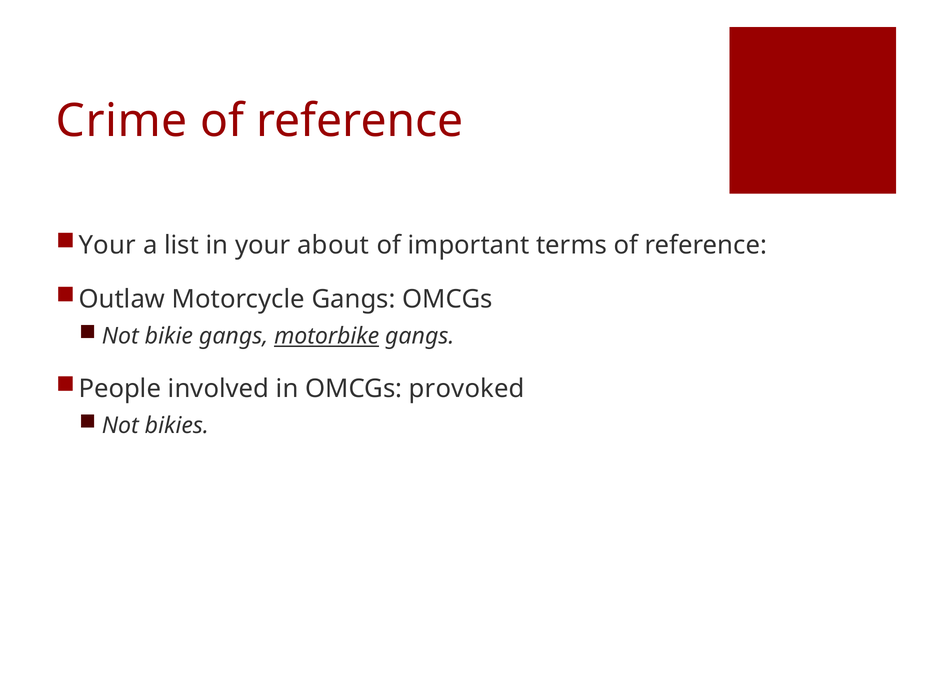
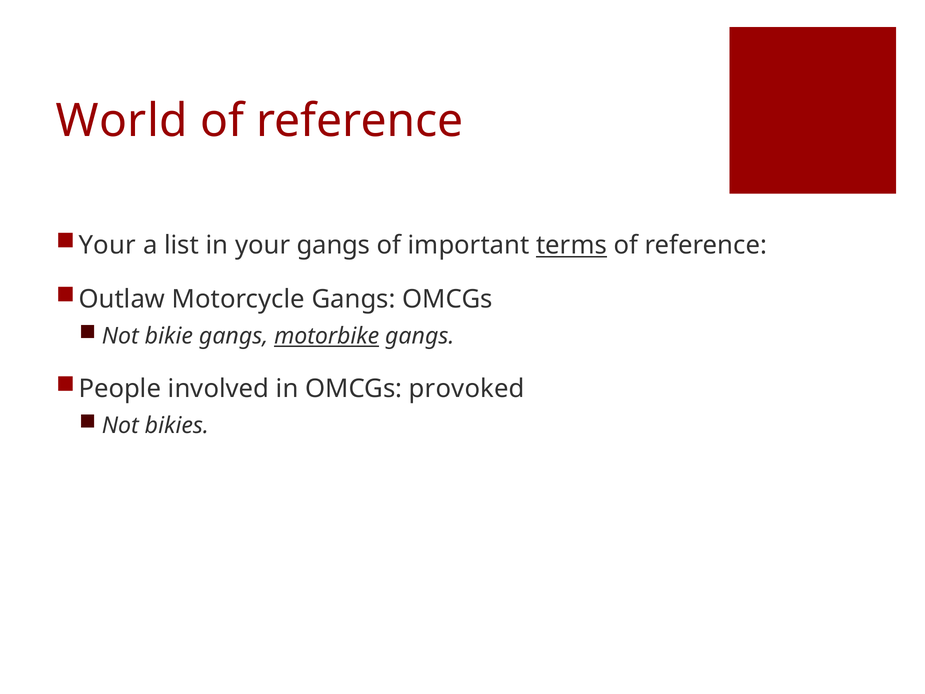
Crime: Crime -> World (122, 121)
your about: about -> gangs (334, 245)
terms underline: none -> present (571, 245)
